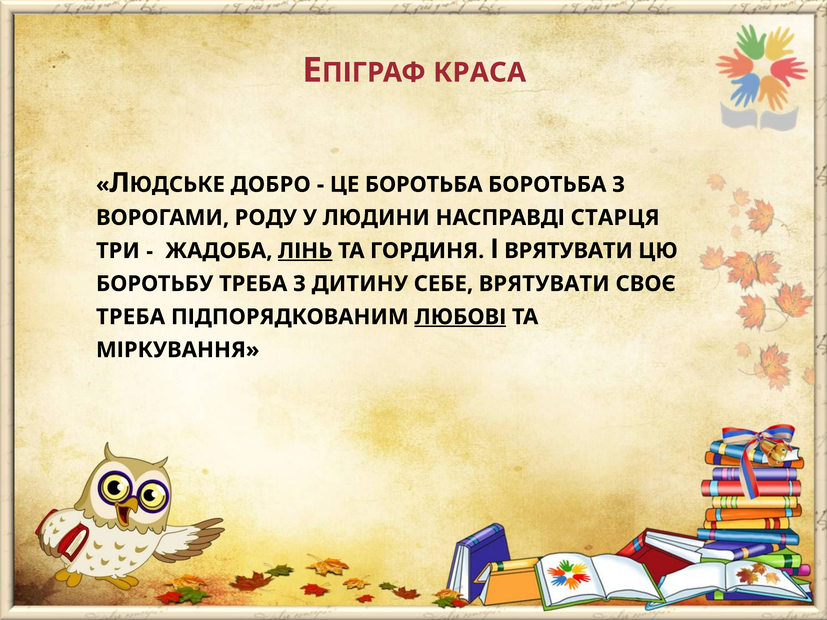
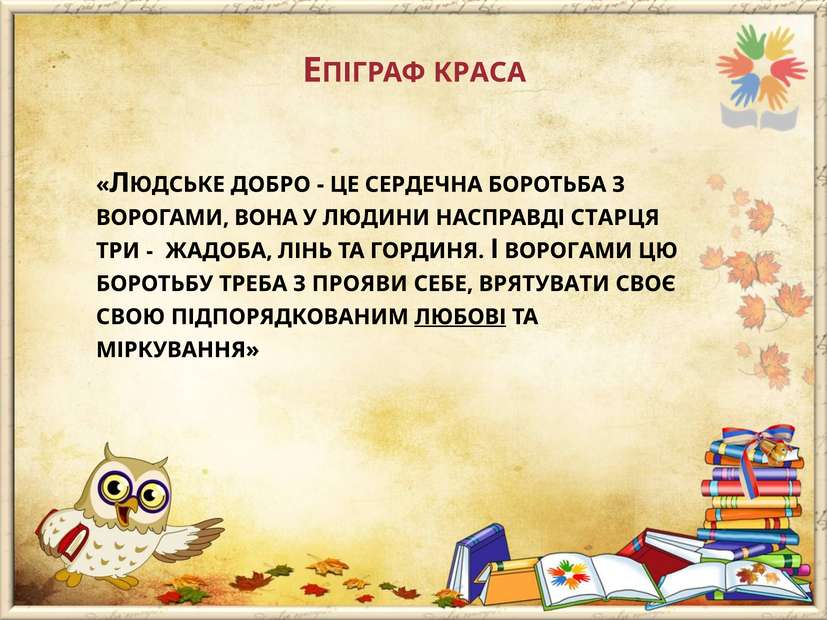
ЦЕ БОРОТЬБА: БОРОТЬБА -> СЕРДЕЧНА (424, 185)
РОДУ: РОДУ -> ВОНА (266, 218)
ЛІНЬ underline: present -> none (305, 251)
І ВРЯТУВАТИ: ВРЯТУВАТИ -> ВОРОГАМИ (568, 251)
ДИТИНУ: ДИТИНУ -> ПРОЯВИ (360, 284)
ТРЕБА: ТРЕБА -> СВОЮ (131, 317)
